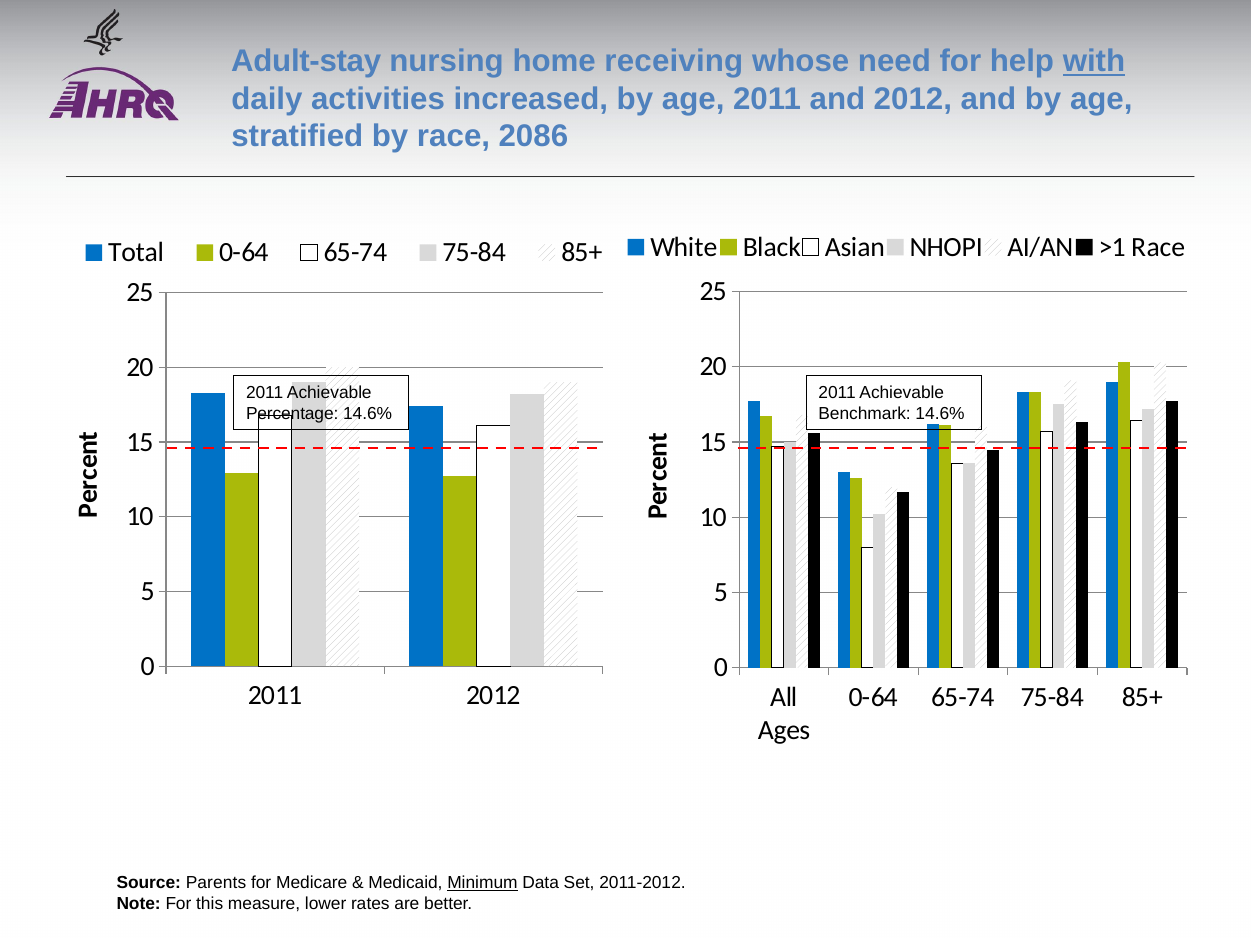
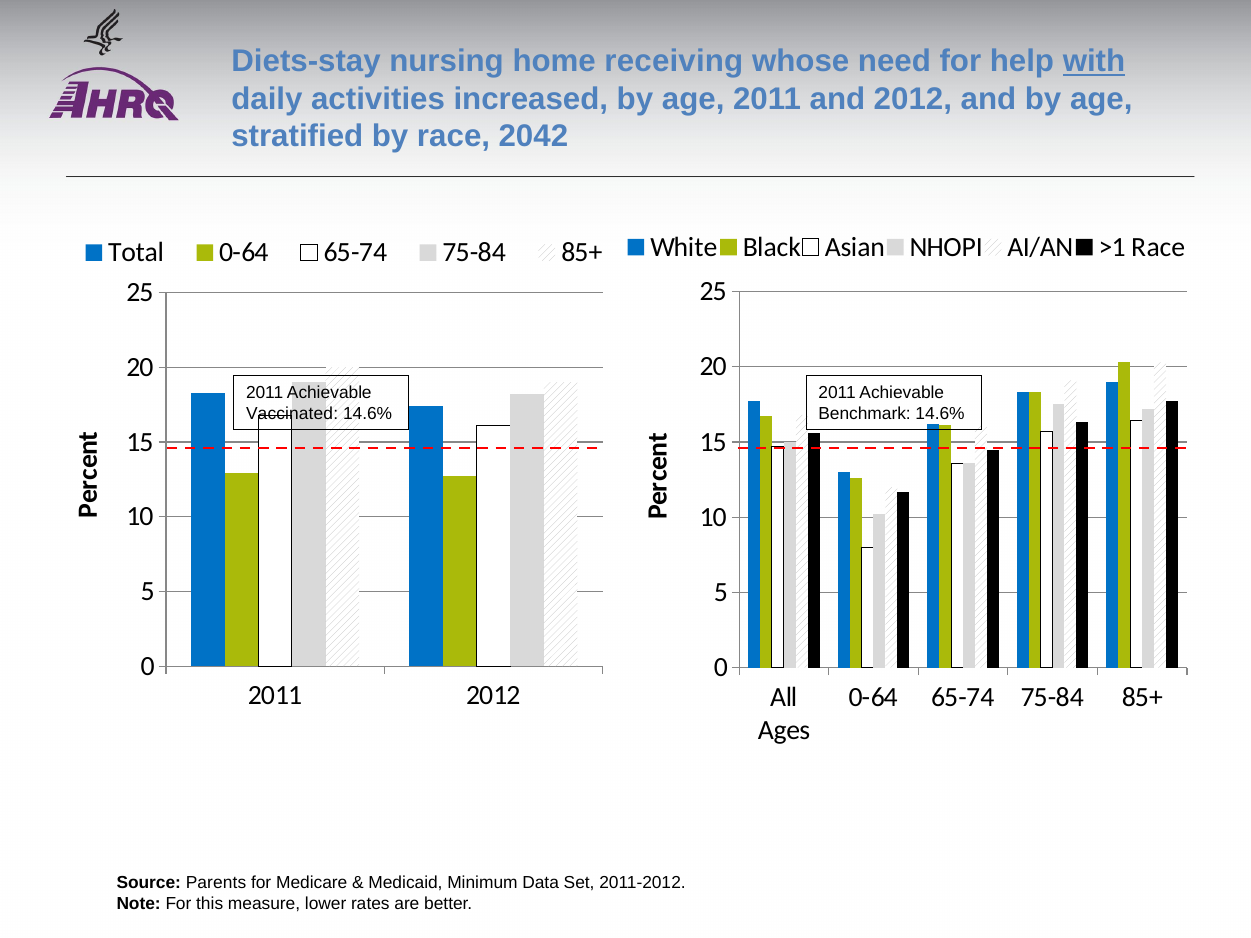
Adult-stay: Adult-stay -> Diets-stay (306, 62)
2086: 2086 -> 2042 (533, 137)
Percentage: Percentage -> Vaccinated (292, 414)
Minimum underline: present -> none (482, 883)
